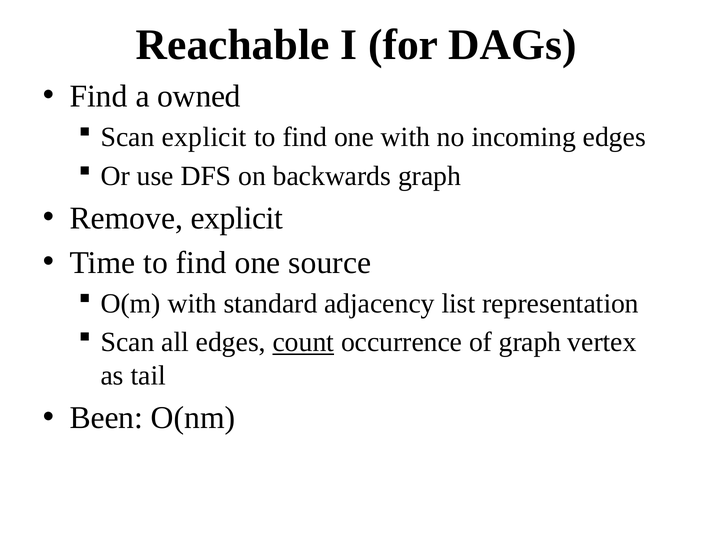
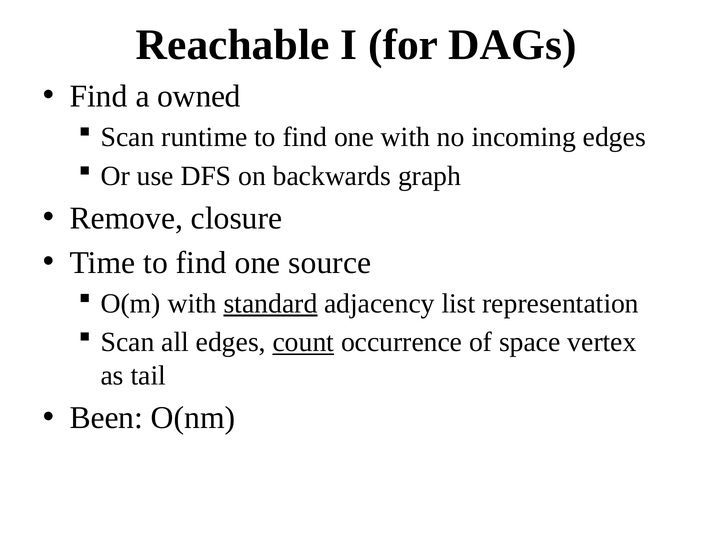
Scan explicit: explicit -> runtime (204, 137)
Remove explicit: explicit -> closure (237, 218)
standard underline: none -> present (271, 303)
of graph: graph -> space (530, 342)
